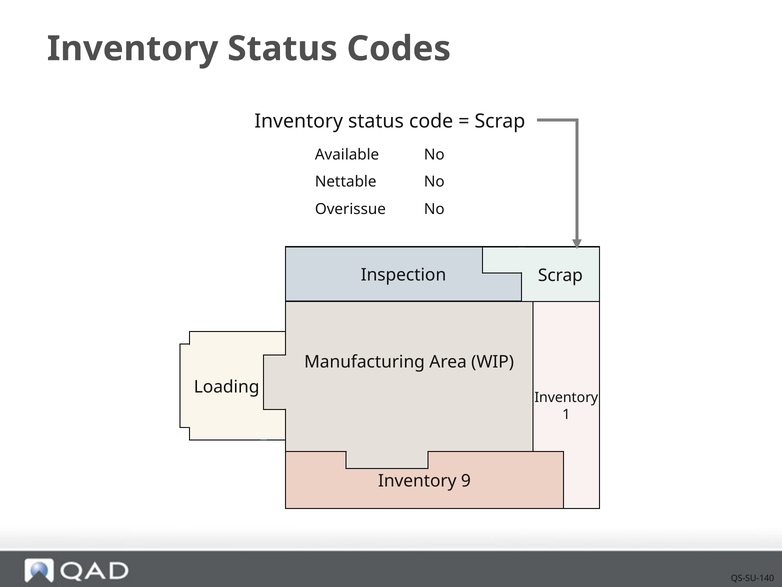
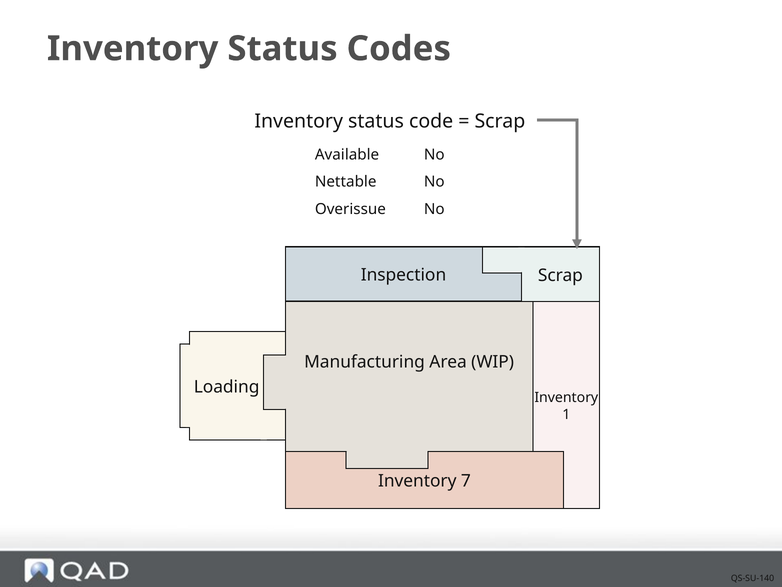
9: 9 -> 7 (466, 481)
